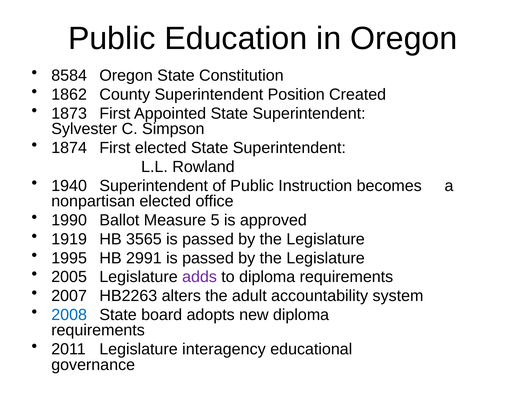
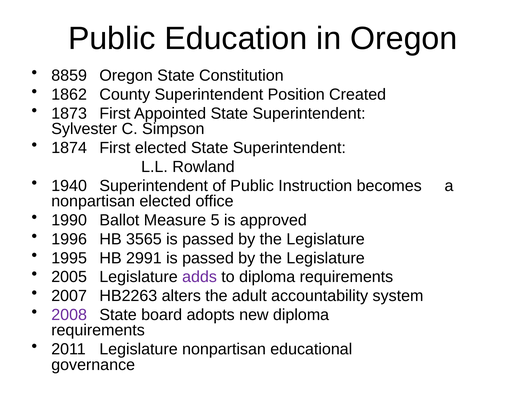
8584: 8584 -> 8859 (69, 75)
1919: 1919 -> 1996 (69, 239)
2008 colour: blue -> purple (69, 314)
Legislature interagency: interagency -> nonpartisan (224, 349)
